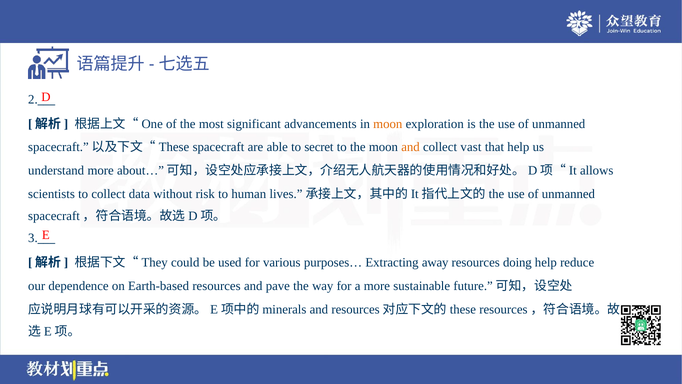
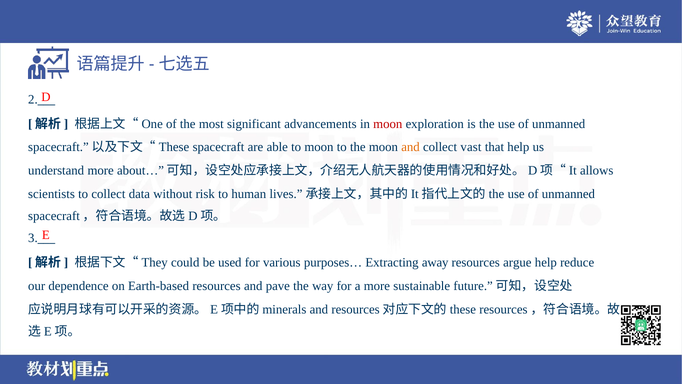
moon colour: orange -> red (388, 124)
to secret: secret -> moon (319, 147)
doing: doing -> argue (517, 262)
